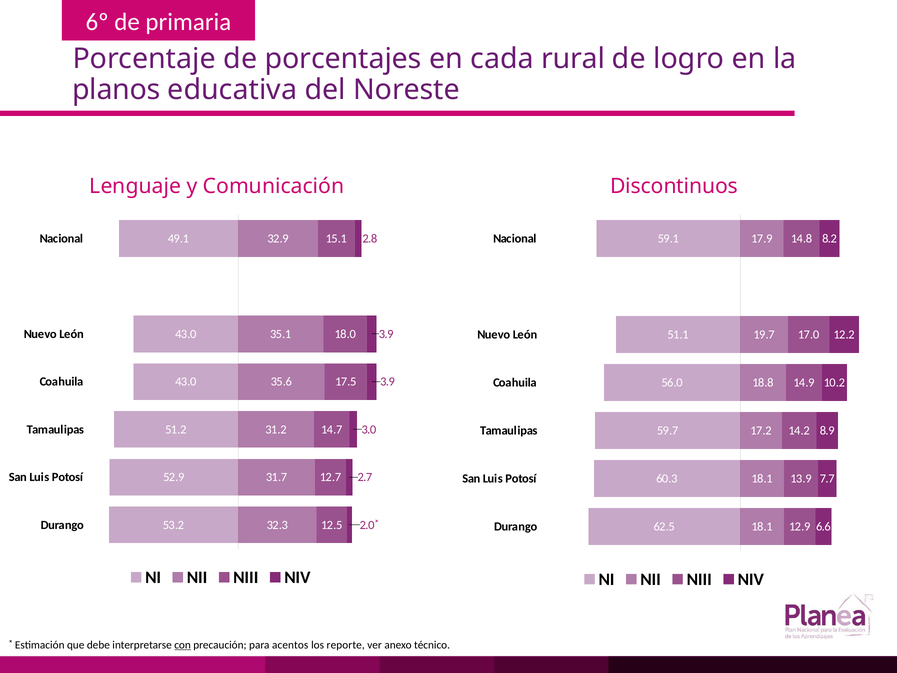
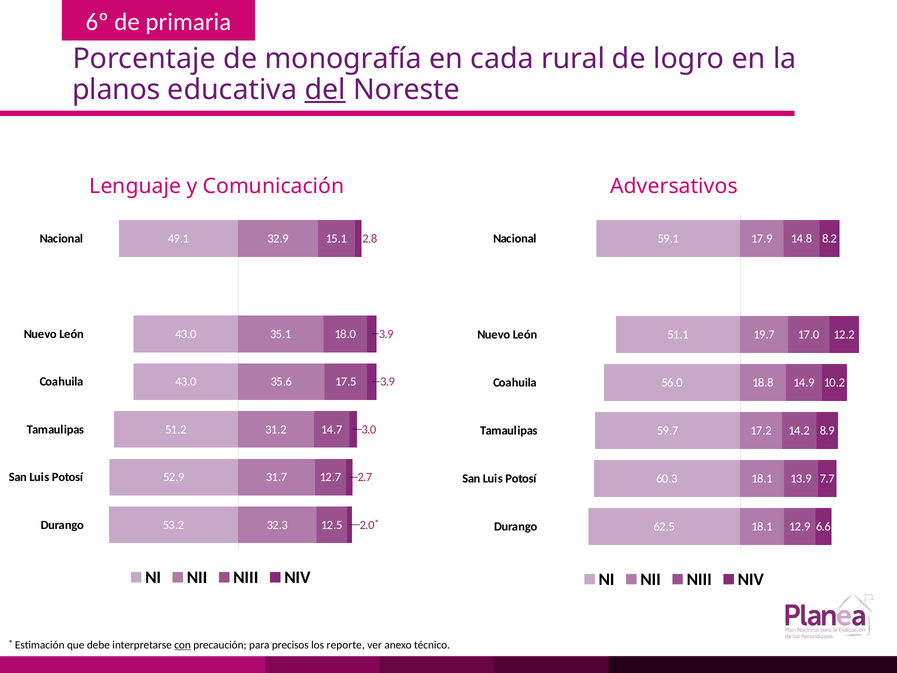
porcentajes: porcentajes -> monografía (343, 59)
del underline: none -> present (325, 90)
Discontinuos: Discontinuos -> Adversativos (674, 186)
acentos: acentos -> precisos (290, 645)
